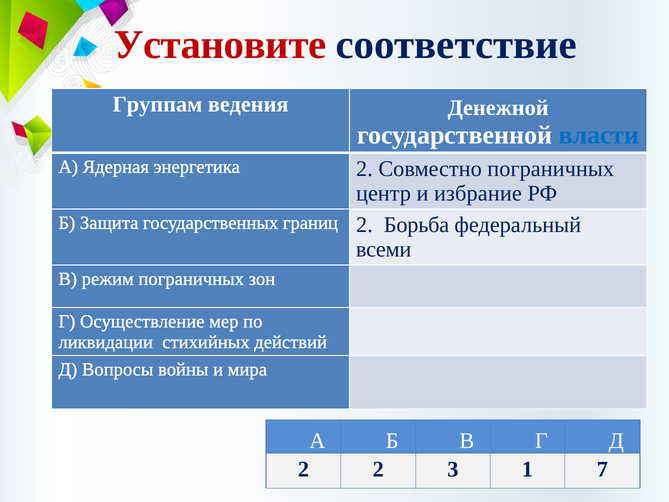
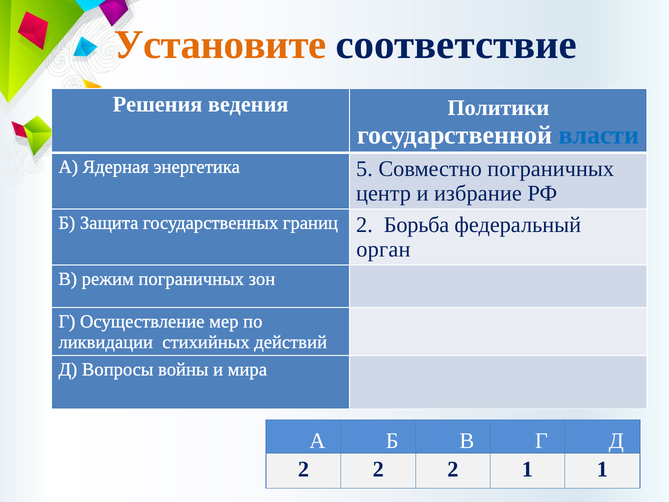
Установите colour: red -> orange (220, 44)
Группам: Группам -> Решения (158, 104)
Денежной: Денежной -> Политики (498, 108)
энергетика 2: 2 -> 5 (364, 169)
всеми: всеми -> орган (383, 249)
2 2 3: 3 -> 2 (453, 469)
1 7: 7 -> 1 (602, 469)
